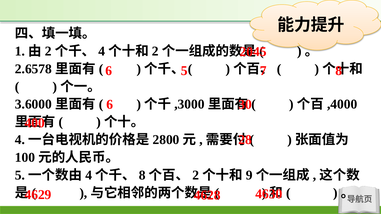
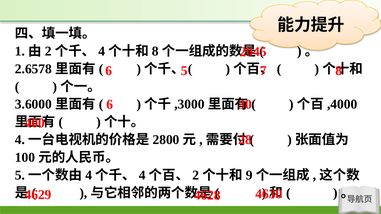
2: 2 -> 8 (155, 51)
8: 8 -> 4 (142, 175)
